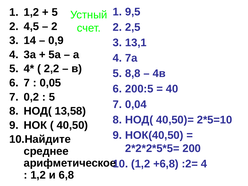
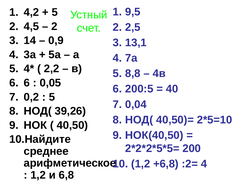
1,2: 1,2 -> 4,2 (31, 12)
7: 7 -> 6 (27, 83)
13,58: 13,58 -> 39,26 (70, 111)
